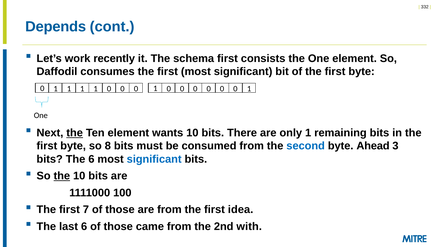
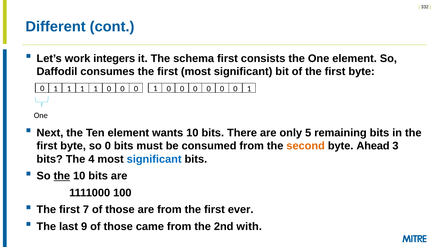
Depends: Depends -> Different (56, 27)
recently: recently -> integers (114, 58)
the underline: present -> none (75, 133)
only 1: 1 -> 5 (308, 133)
so 8: 8 -> 0 (108, 146)
second colour: blue -> orange (306, 146)
The 6: 6 -> 4 (91, 159)
idea: idea -> ever (241, 210)
last 6: 6 -> 9 (84, 226)
